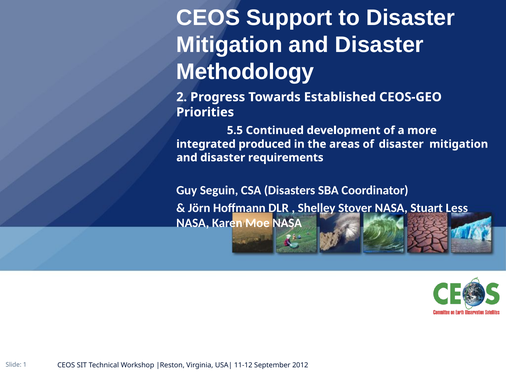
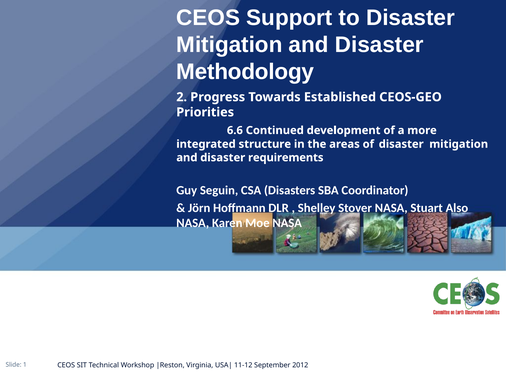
5.5: 5.5 -> 6.6 (235, 131)
produced: produced -> structure (265, 144)
Less: Less -> Also (457, 208)
